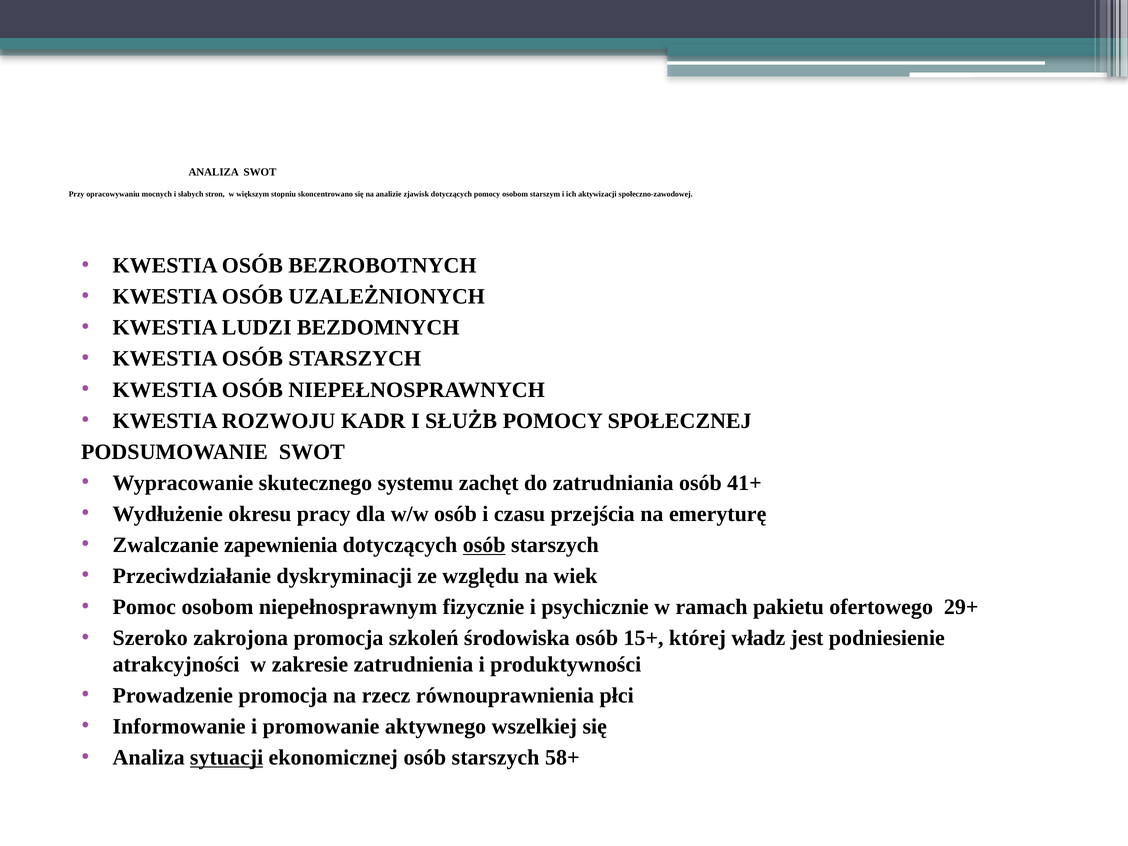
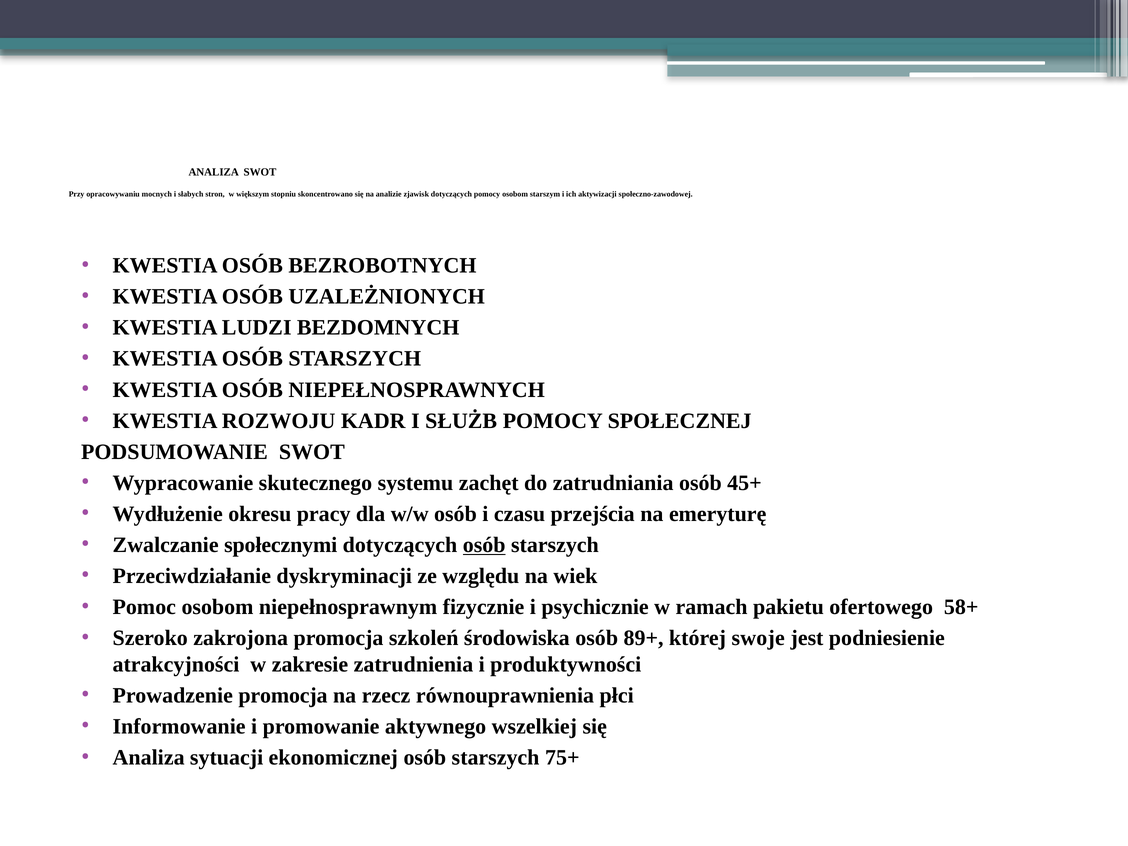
41+: 41+ -> 45+ (744, 483)
zapewnienia: zapewnienia -> społecznymi (281, 545)
29+: 29+ -> 58+ (961, 607)
15+: 15+ -> 89+ (644, 638)
władz: władz -> swoje (758, 638)
sytuacji underline: present -> none (227, 758)
58+: 58+ -> 75+ (562, 758)
